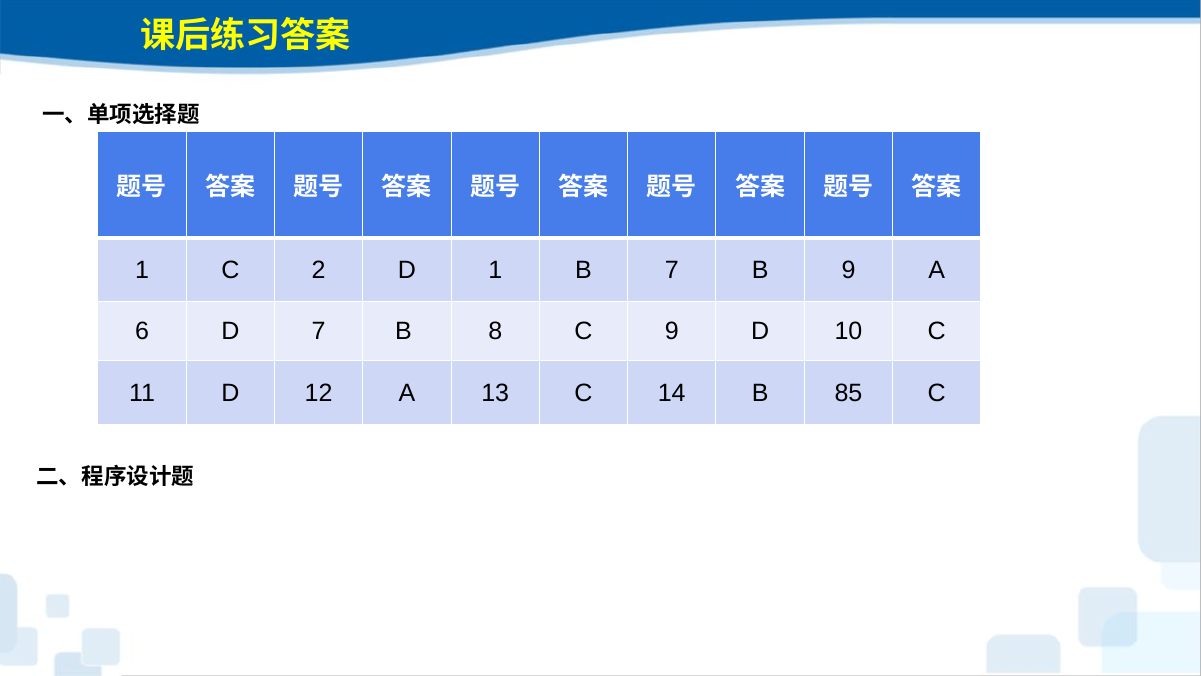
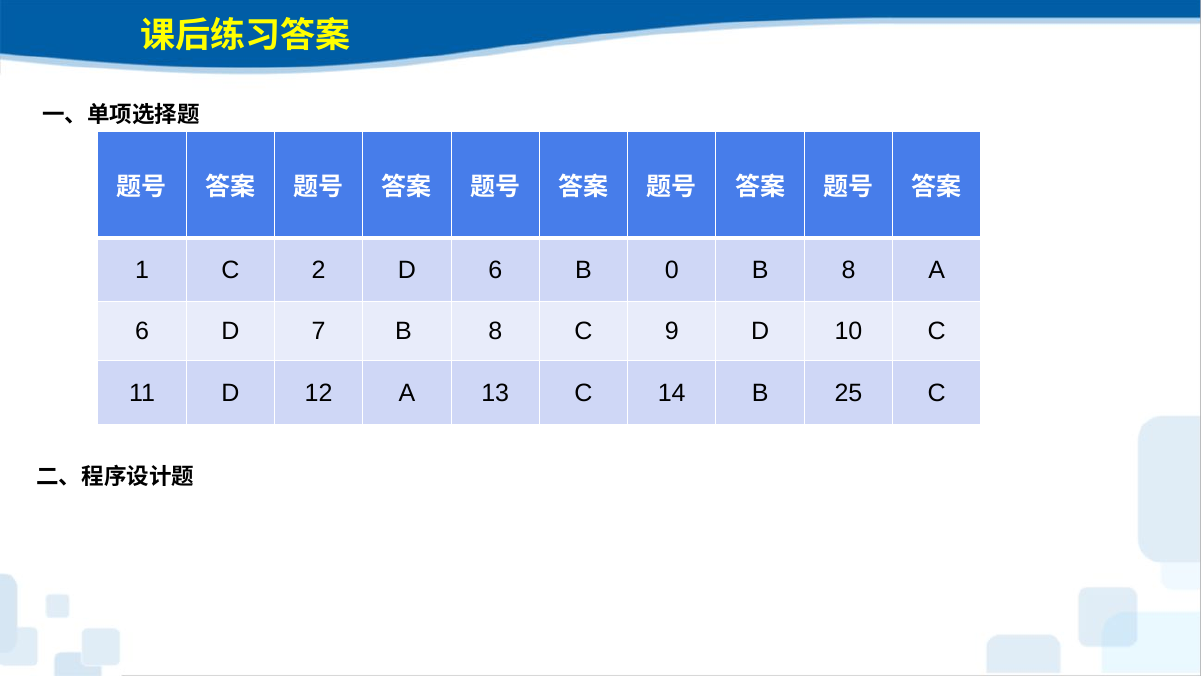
D 1: 1 -> 6 (495, 270)
B 7: 7 -> 0 (672, 270)
9: 9 -> 8 (848, 270)
85: 85 -> 25 (848, 393)
